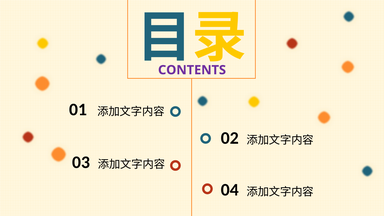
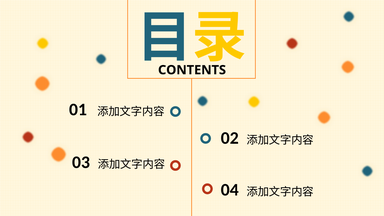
CONTENTS colour: purple -> black (192, 70)
